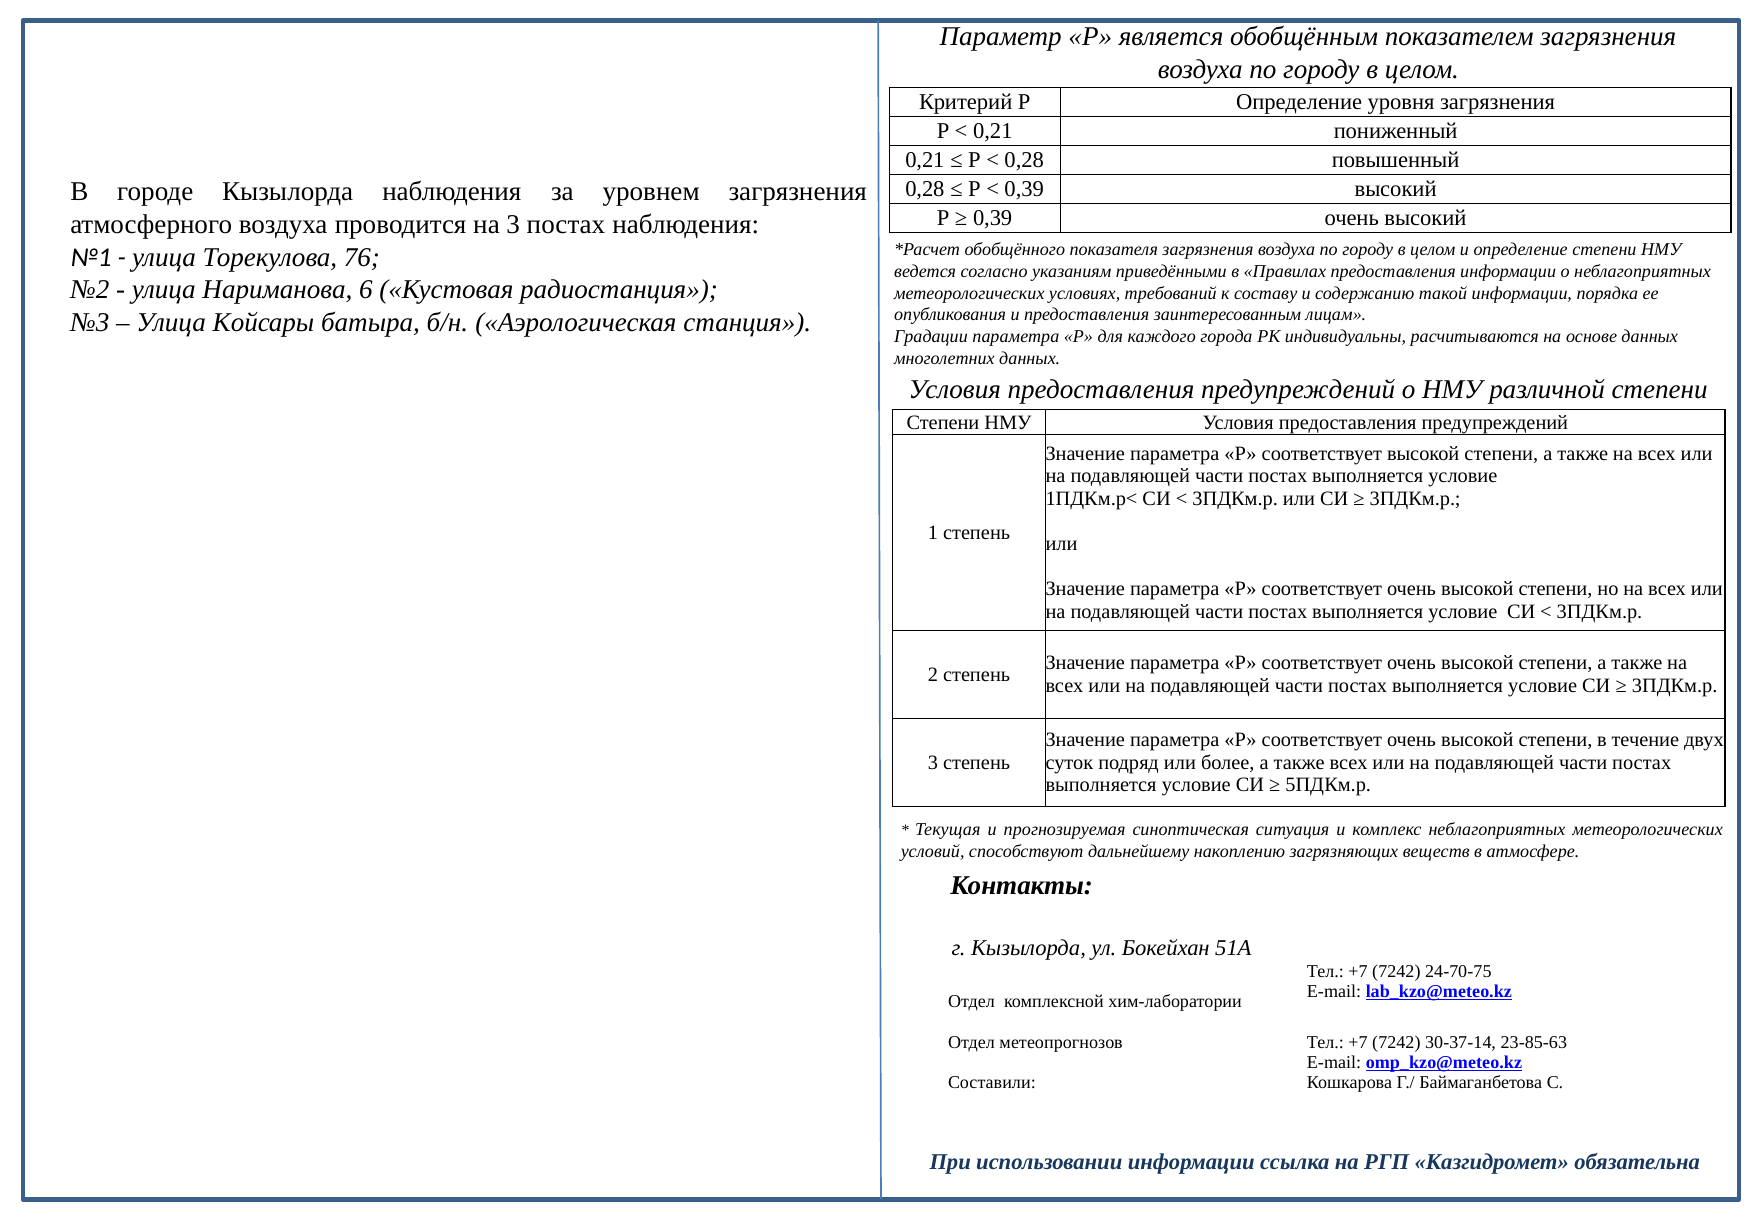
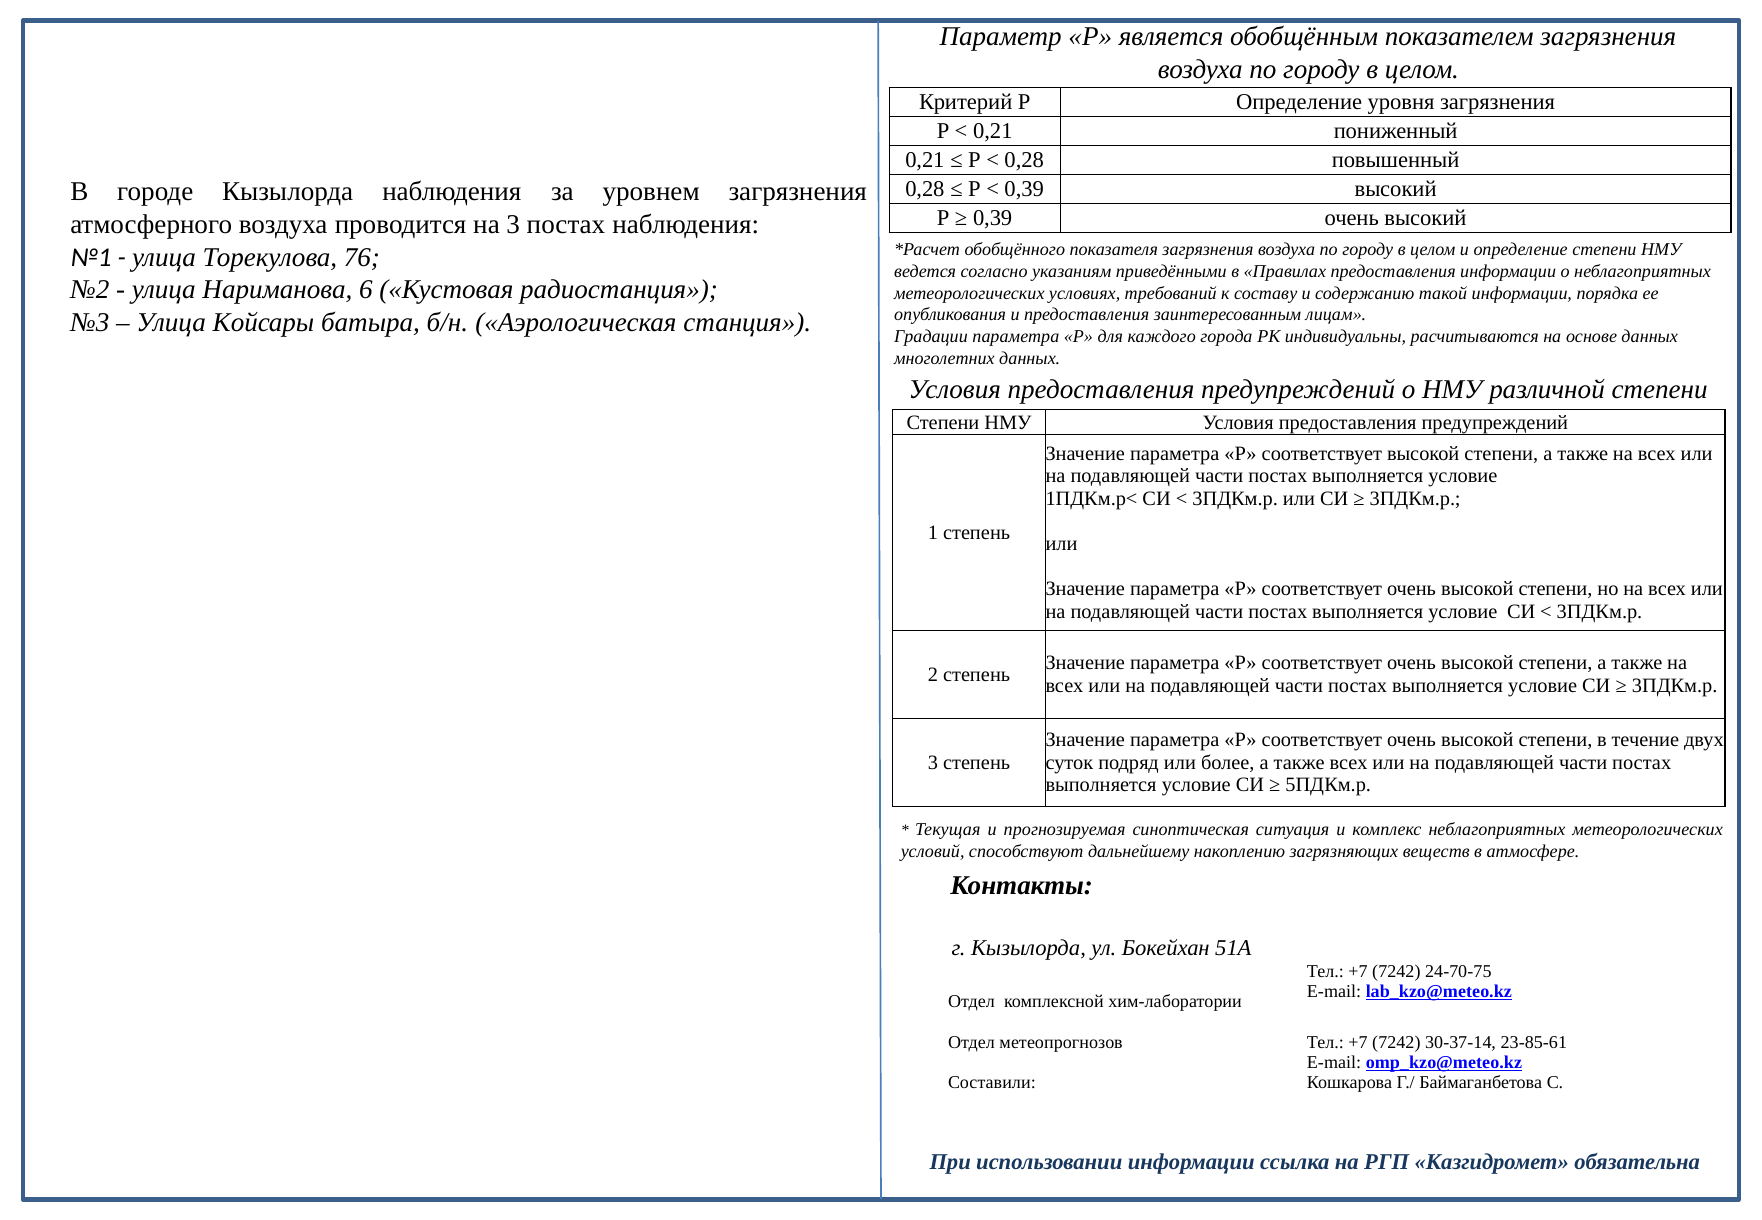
23-85-63: 23-85-63 -> 23-85-61 (1534, 1042)
